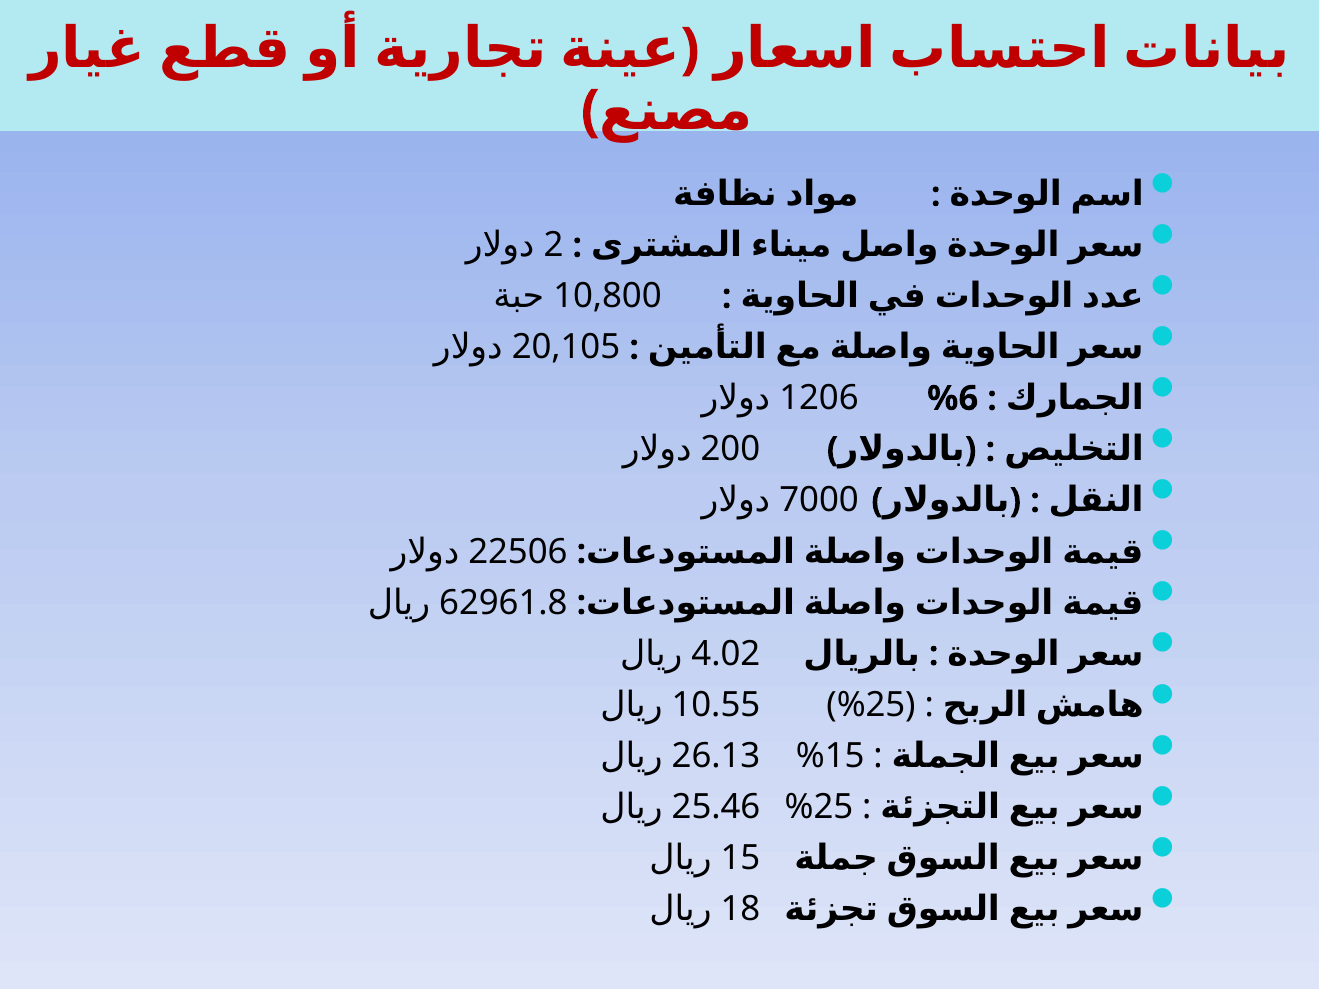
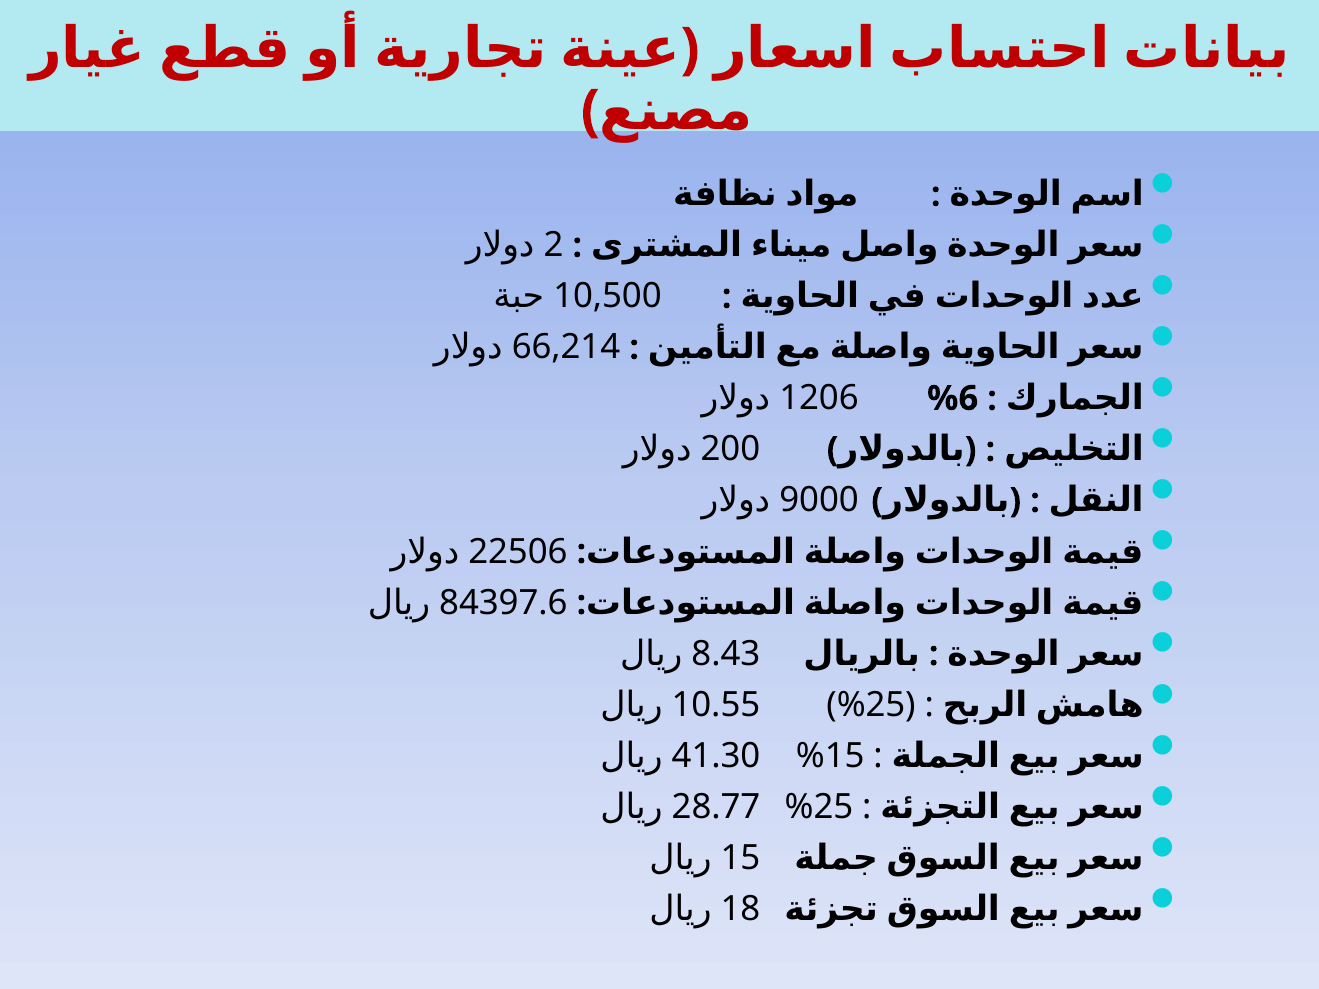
10,800: 10,800 -> 10,500 (607, 296)
20,105: 20,105 -> 66,214 (566, 348)
7000: 7000 -> 9000 (819, 501)
62961.8: 62961.8 -> 84397.6 (503, 603)
4.02: 4.02 -> 8.43 (726, 654)
26.13: 26.13 -> 41.30 (716, 756)
25.46: 25.46 -> 28.77 (716, 807)
